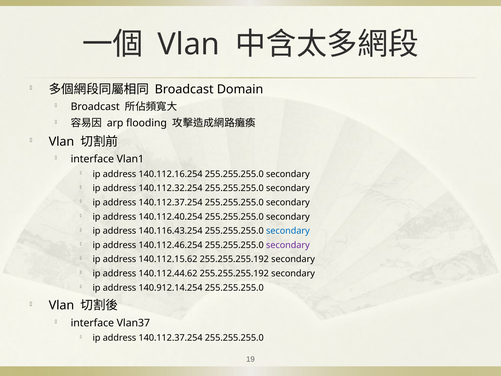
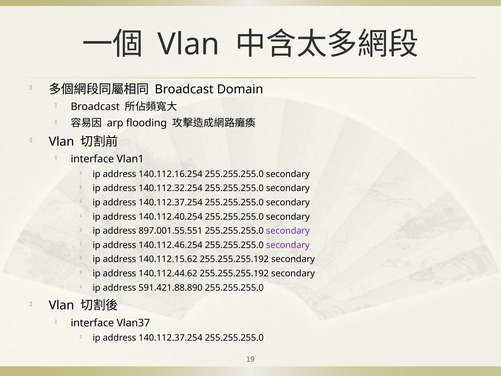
140.116.43.254: 140.116.43.254 -> 897.001.55.551 (171, 231)
secondary colour: blue -> purple (288, 231)
140.912.14.254: 140.912.14.254 -> 591.421.88.890 (171, 288)
